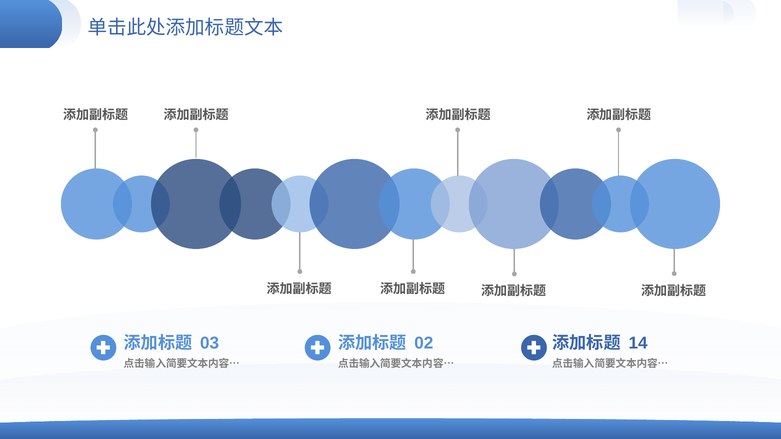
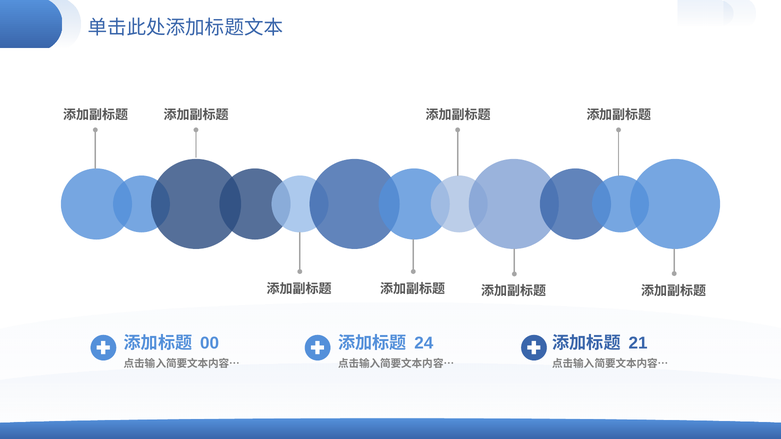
03: 03 -> 00 (210, 343)
02: 02 -> 24 (424, 343)
14: 14 -> 21 (638, 343)
